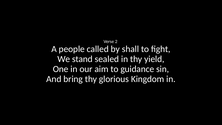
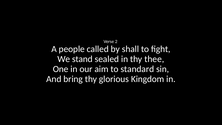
yield: yield -> thee (154, 59)
guidance: guidance -> standard (137, 69)
